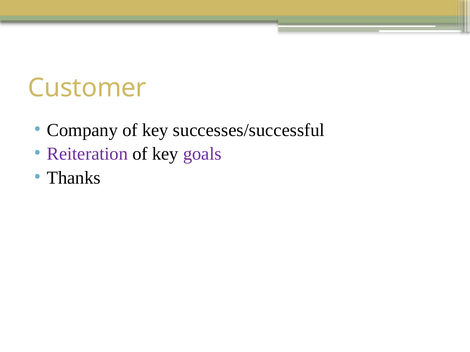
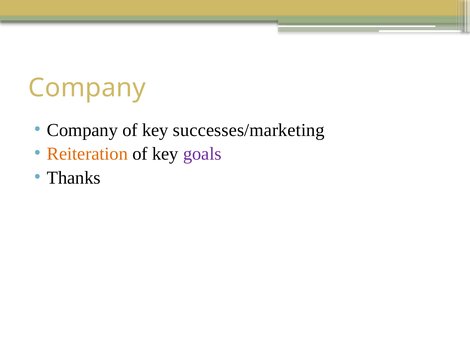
Customer: Customer -> Company (87, 88)
successes/successful: successes/successful -> successes/marketing (249, 130)
Reiteration colour: purple -> orange (87, 154)
